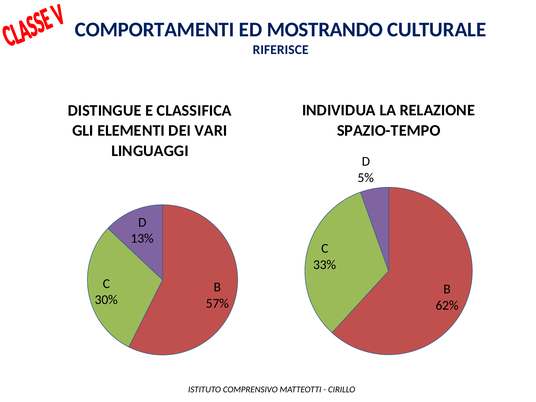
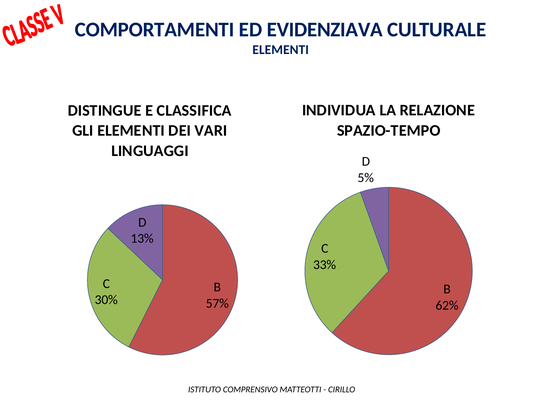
MOSTRANDO: MOSTRANDO -> EVIDENZIAVA (325, 30)
RIFERISCE: RIFERISCE -> ELEMENTI (281, 50)
